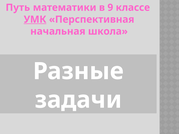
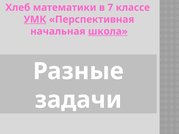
Путь: Путь -> Хлеб (18, 8)
9: 9 -> 7 (110, 8)
школа underline: none -> present (108, 31)
